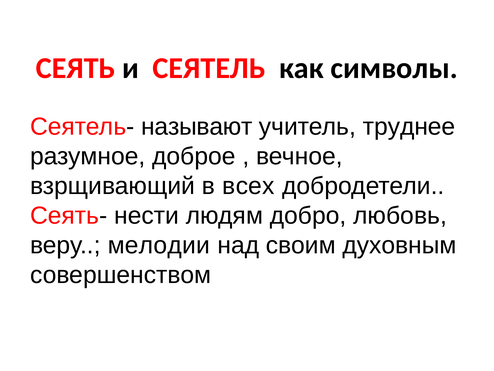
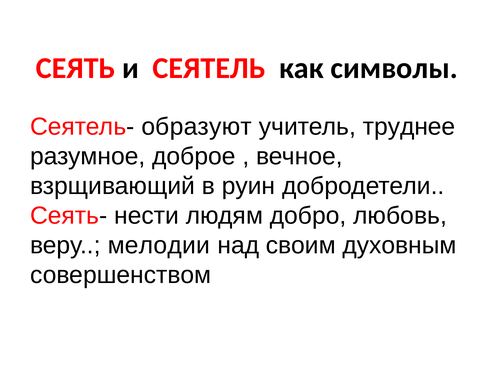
называют: называют -> образуют (197, 126)
всех: всех -> руин (249, 186)
